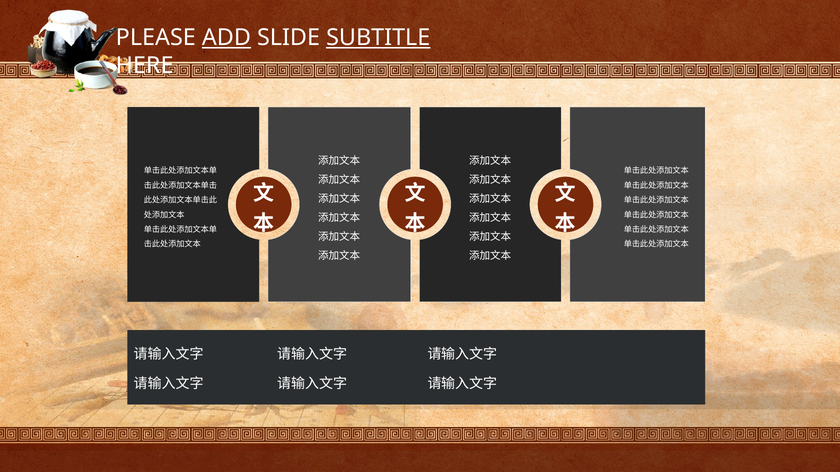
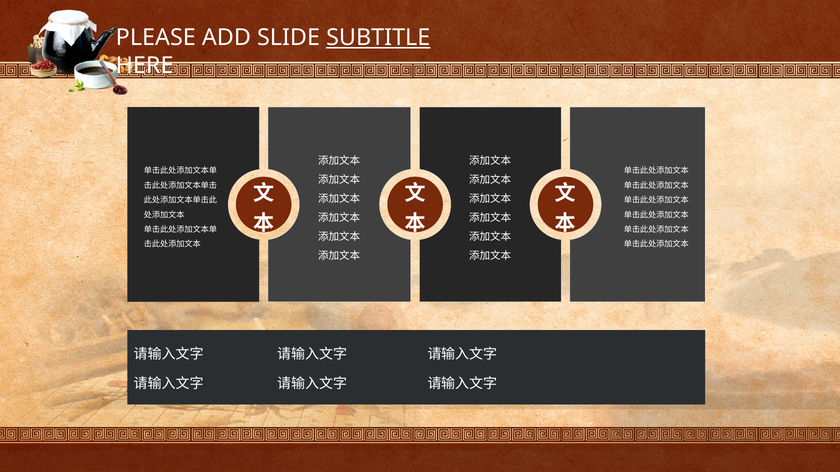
ADD underline: present -> none (226, 38)
